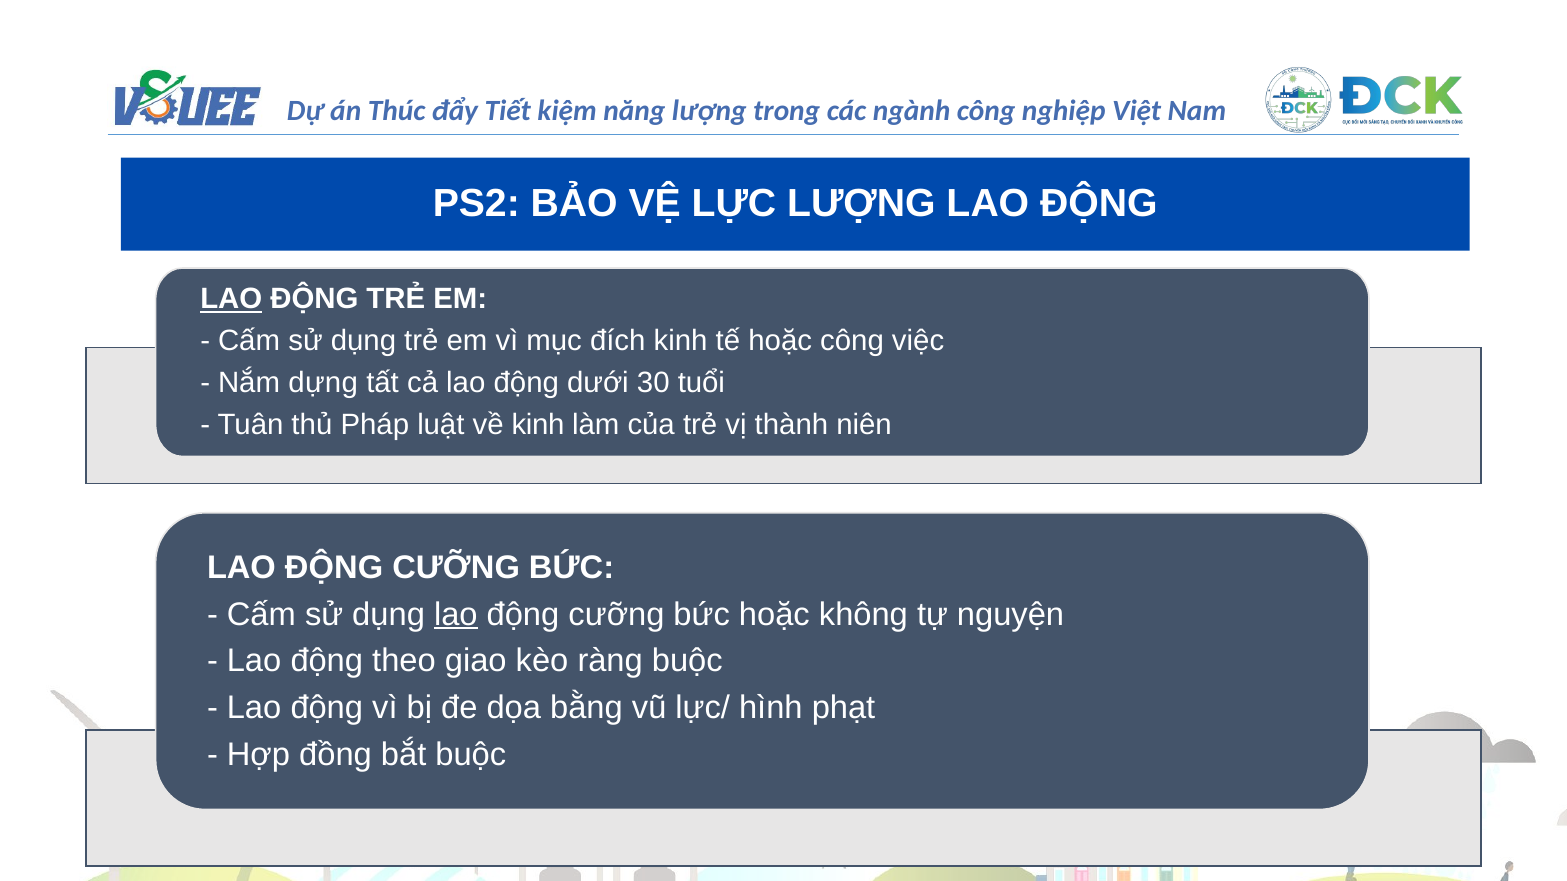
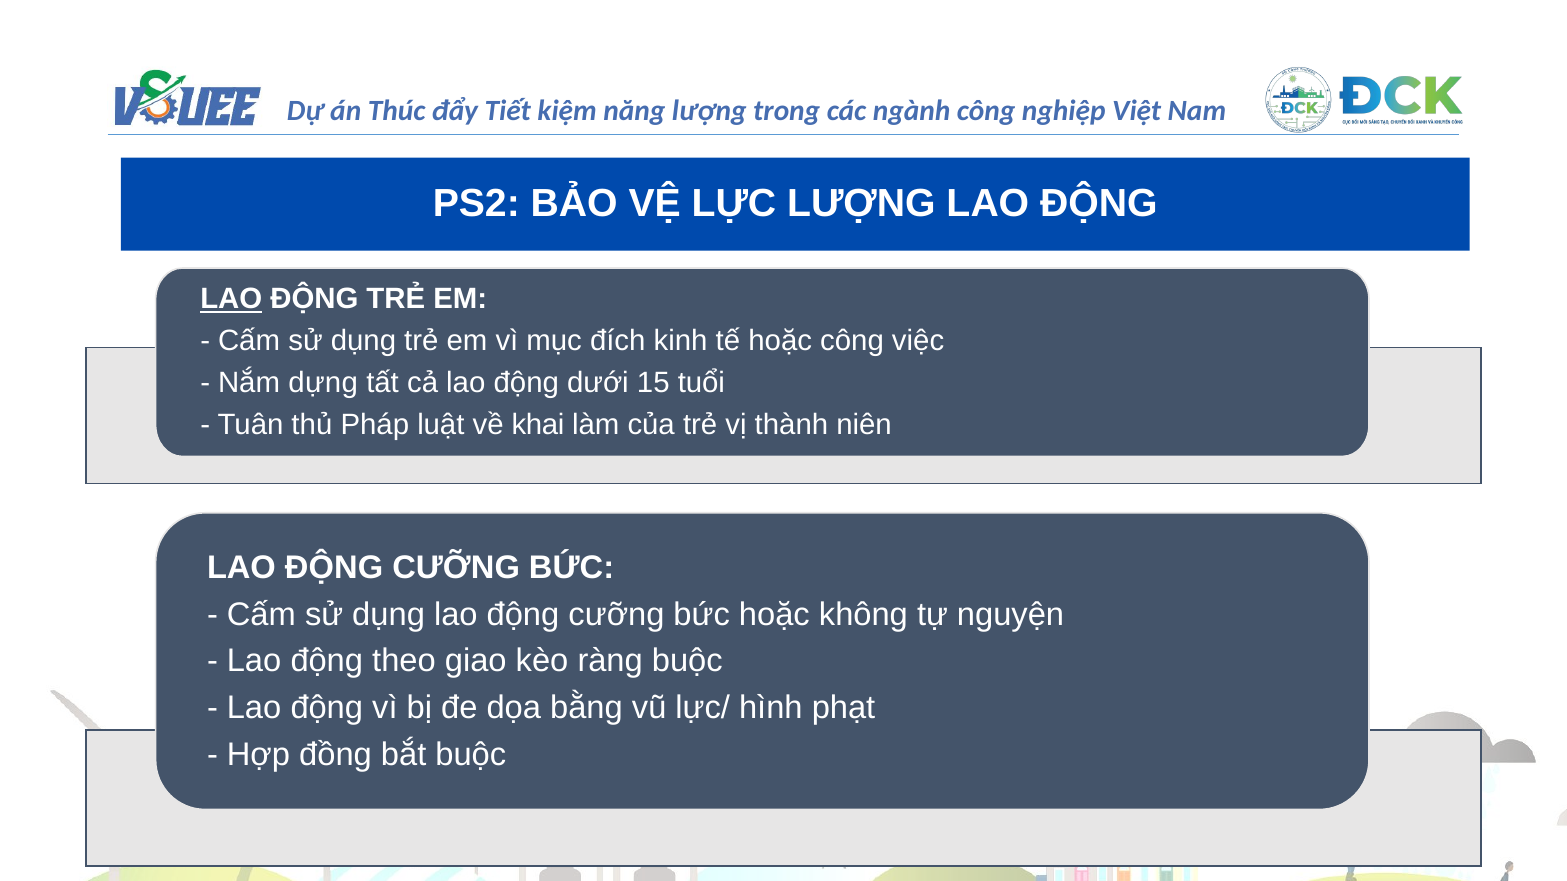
30: 30 -> 15 (653, 383)
về kinh: kinh -> khai (538, 425)
lao underline: present -> none (456, 615)
